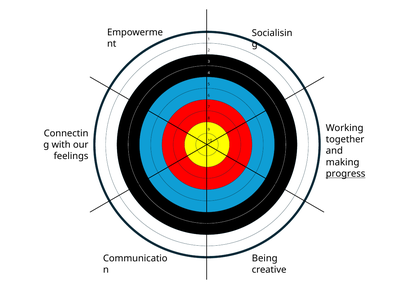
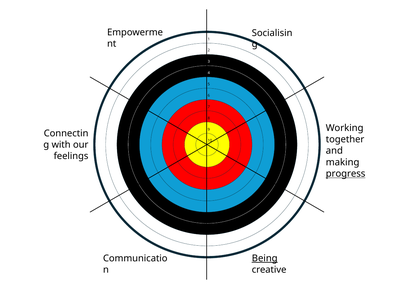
Being underline: none -> present (265, 258)
